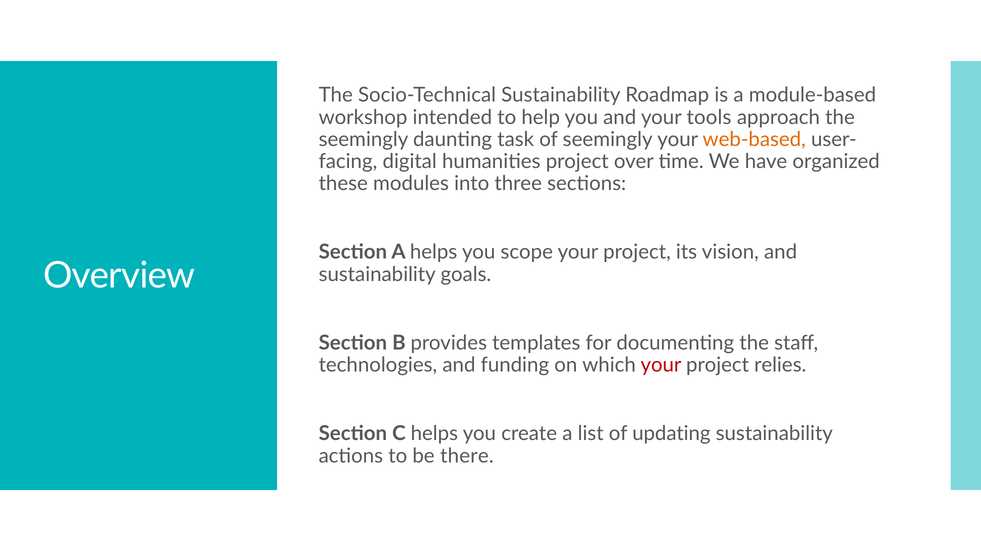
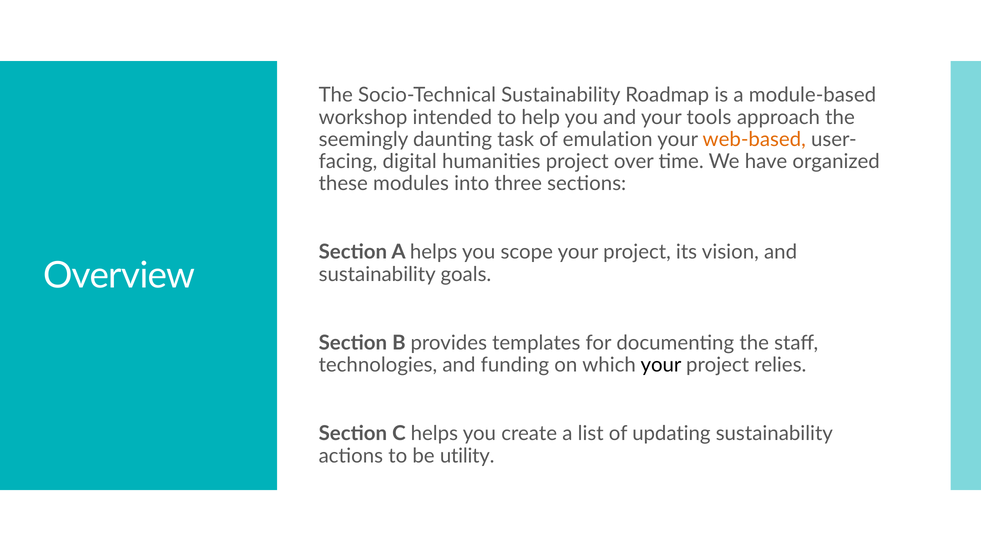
of seemingly: seemingly -> emulation (608, 139)
your colour: red -> black (661, 365)
there: there -> utility (467, 456)
